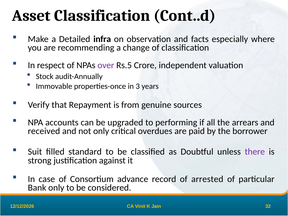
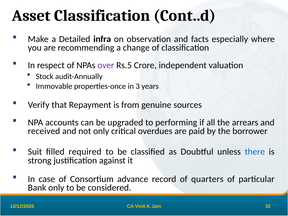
standard: standard -> required (85, 152)
there colour: purple -> blue (255, 152)
arrested: arrested -> quarters (207, 179)
